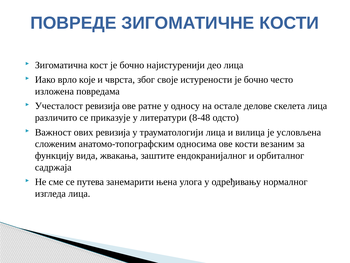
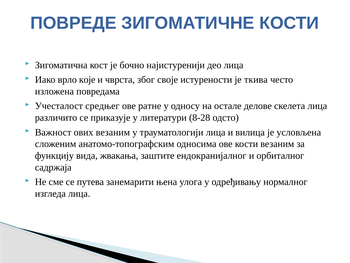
истурености је бочно: бочно -> ткива (256, 80)
Учесталост ревизија: ревизија -> средњег (102, 106)
8-48: 8-48 -> 8-28 (200, 117)
ових ревизија: ревизија -> везаним (113, 132)
